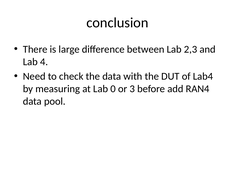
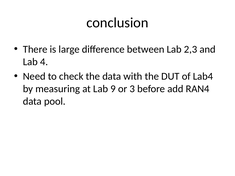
0: 0 -> 9 (113, 89)
